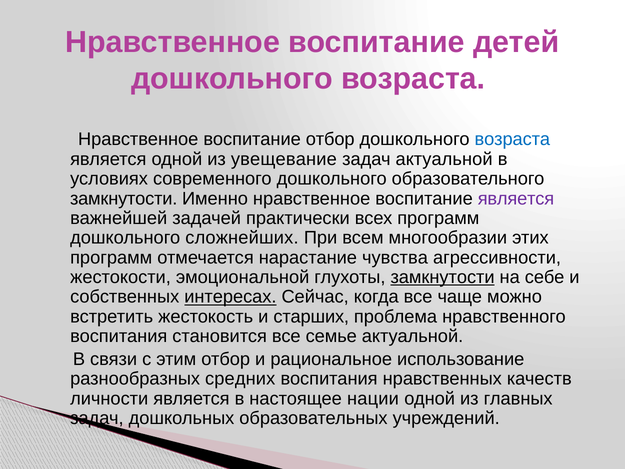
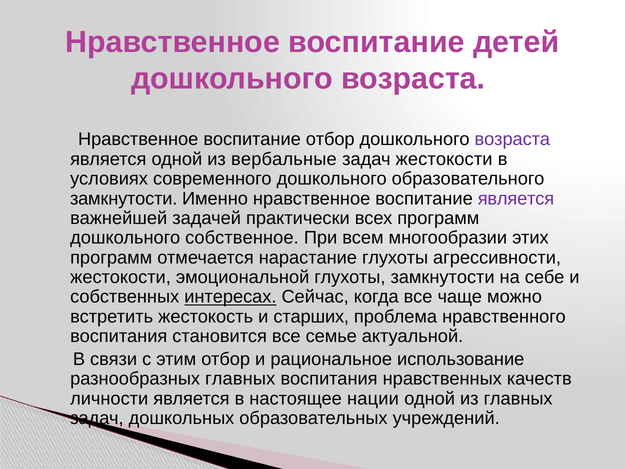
возраста colour: blue -> purple (512, 139)
увещевание: увещевание -> вербальные (284, 159)
задач актуальной: актуальной -> жестокости (444, 159)
сложнейших: сложнейших -> собственное (242, 238)
нарастание чувства: чувства -> глухоты (395, 257)
замкнутости underline: present -> none (443, 277)
разнообразных средних: средних -> главных (240, 379)
